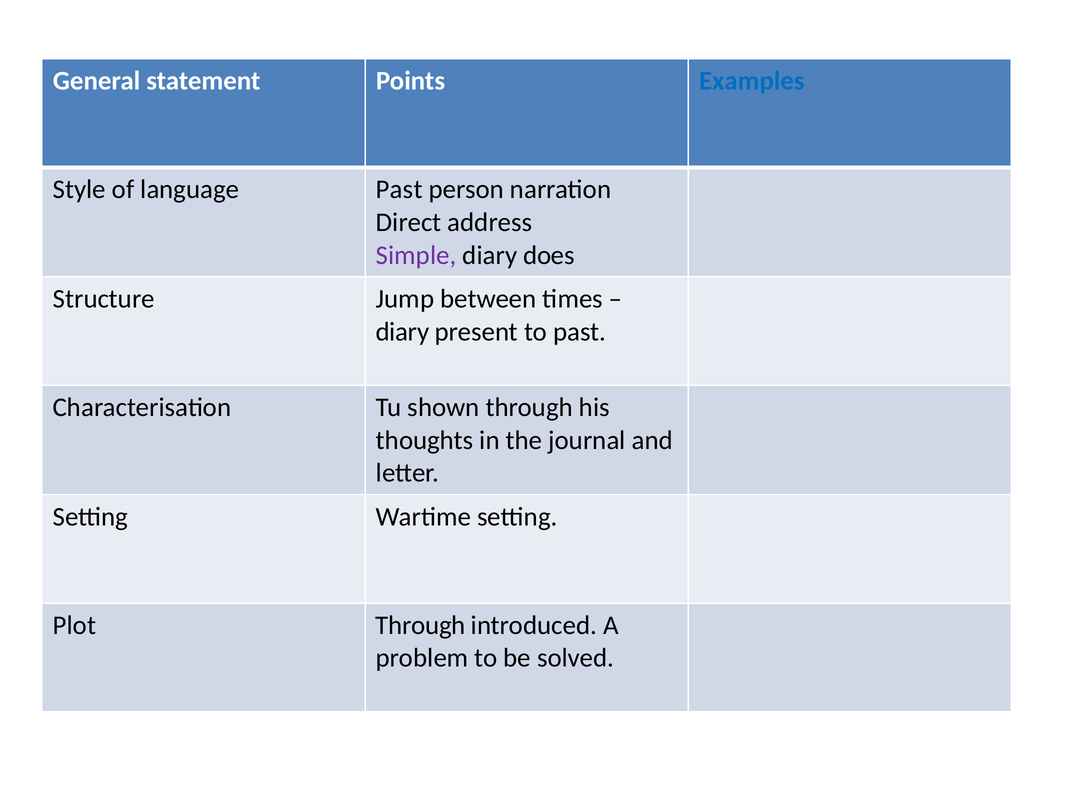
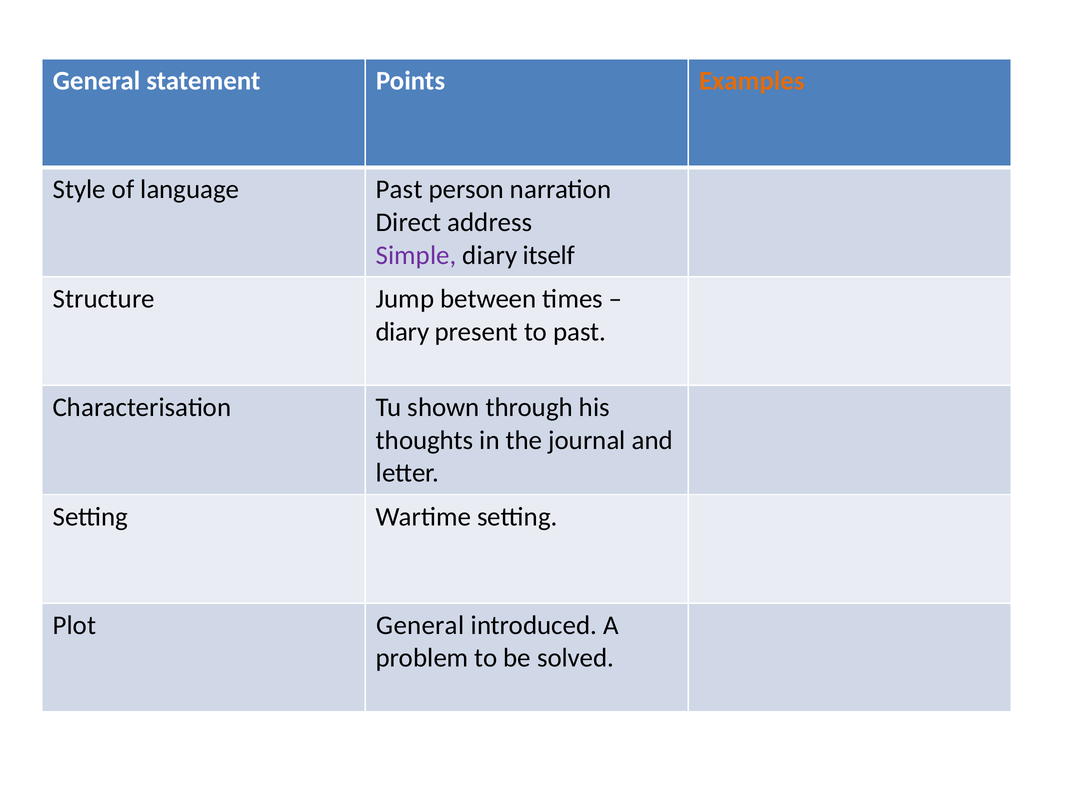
Examples colour: blue -> orange (752, 81)
does: does -> itself (549, 255)
Plot Through: Through -> General (420, 626)
